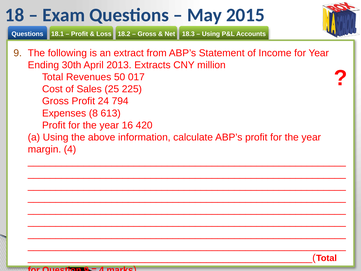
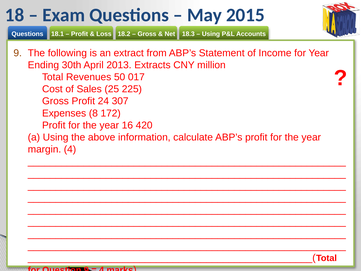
794: 794 -> 307 (120, 101)
613: 613 -> 172 (111, 113)
